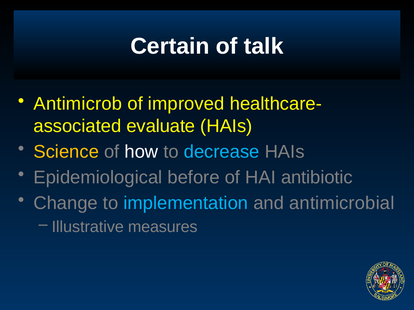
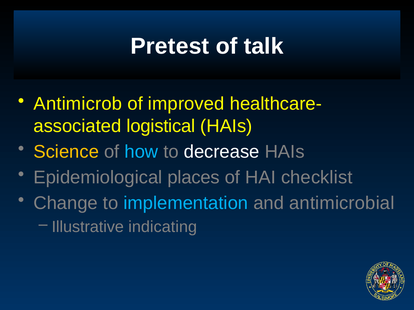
Certain: Certain -> Pretest (170, 46)
evaluate: evaluate -> logistical (161, 126)
how colour: white -> light blue (141, 152)
decrease colour: light blue -> white (222, 152)
before: before -> places (194, 178)
antibiotic: antibiotic -> checklist (317, 178)
measures: measures -> indicating (163, 227)
